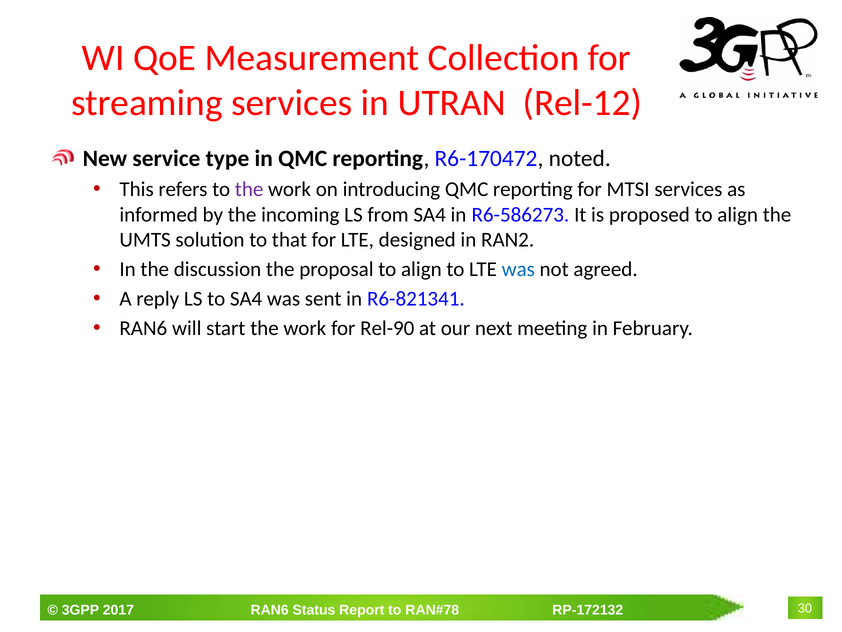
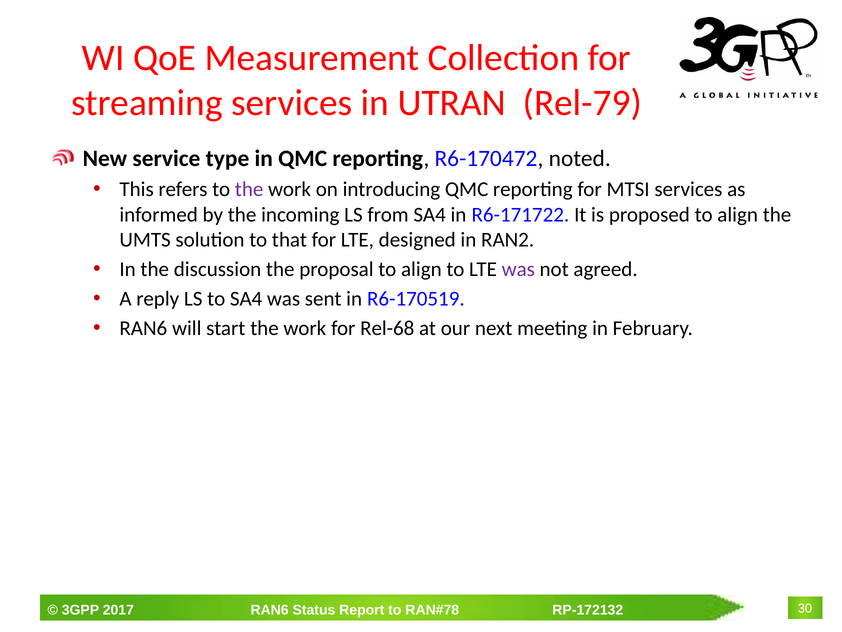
Rel-12: Rel-12 -> Rel-79 (582, 103)
R6-586273: R6-586273 -> R6-171722 (520, 214)
was colour: blue -> purple (518, 269)
R6-821341: R6-821341 -> R6-170519 (416, 299)
Rel-90: Rel-90 -> Rel-68 (387, 328)
